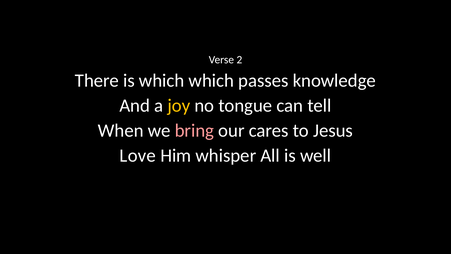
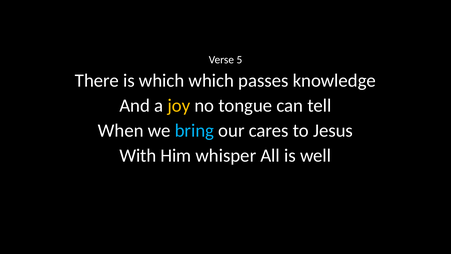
2: 2 -> 5 (239, 60)
bring colour: pink -> light blue (194, 130)
Love: Love -> With (138, 155)
